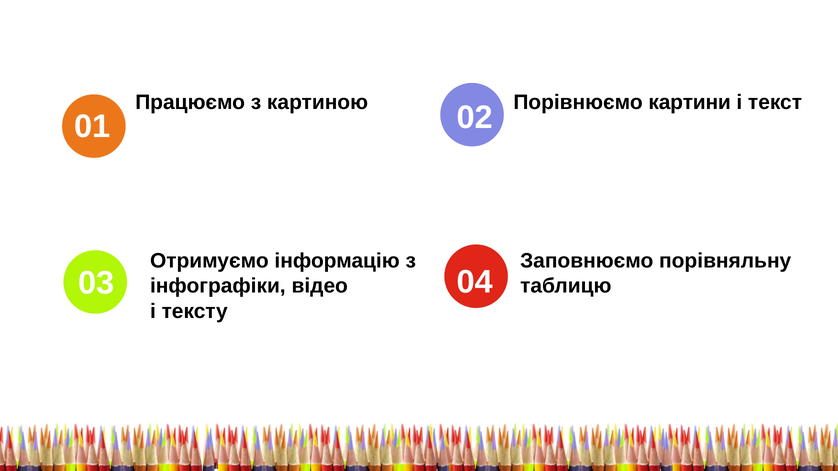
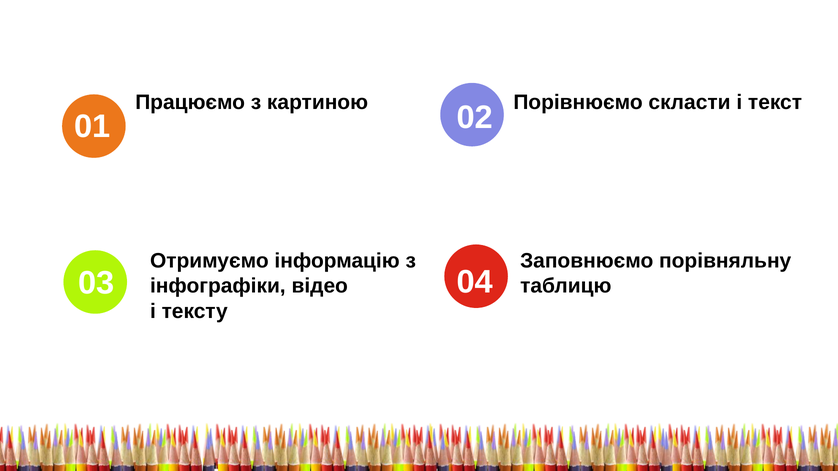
картини: картини -> скласти (690, 102)
